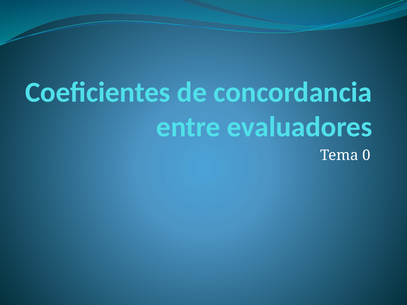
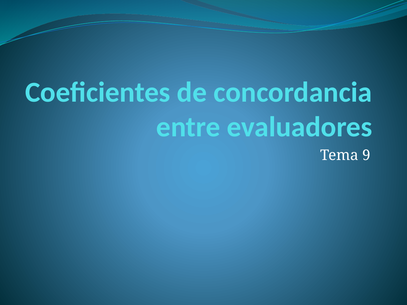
0: 0 -> 9 (366, 156)
